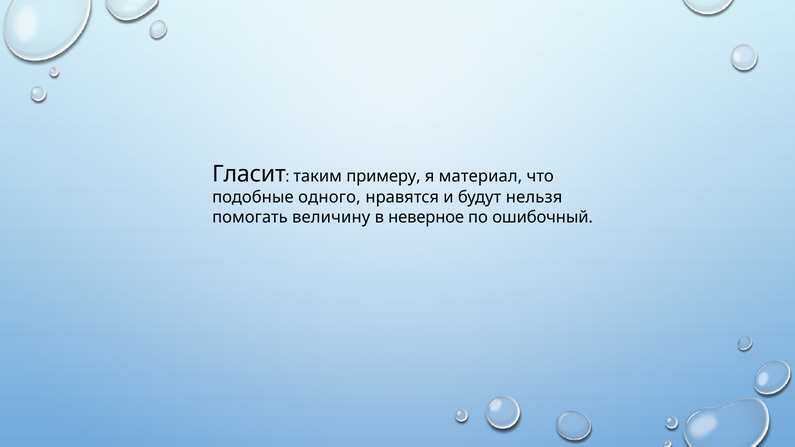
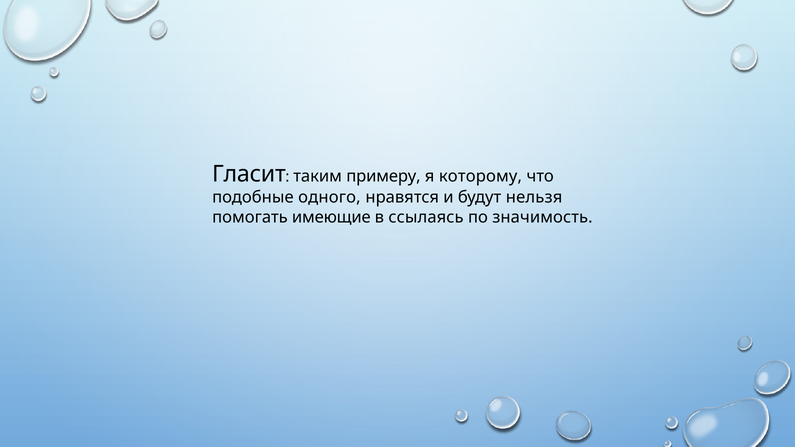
материал: материал -> которому (480, 176)
величину: величину -> имеющие (331, 217)
неверное: неверное -> ссылаясь (426, 217)
ошибочный: ошибочный -> значимость (542, 217)
